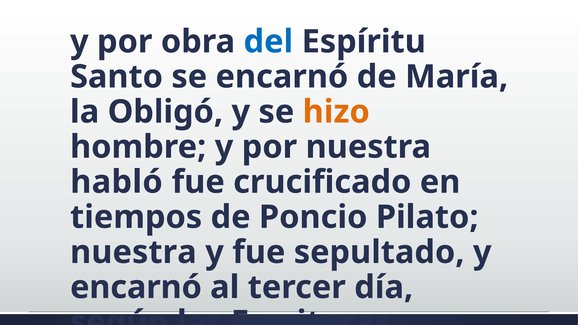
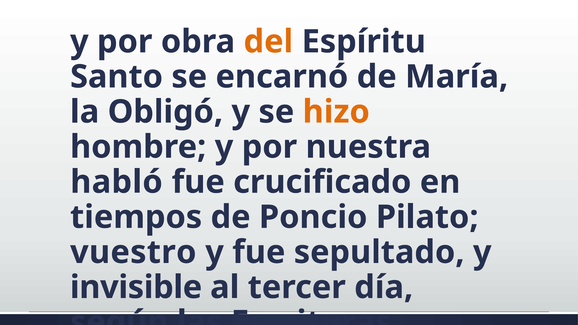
del colour: blue -> orange (268, 42)
nuestra: nuestra -> vuestro (133, 252)
encarnó: encarnó -> invisible (136, 287)
